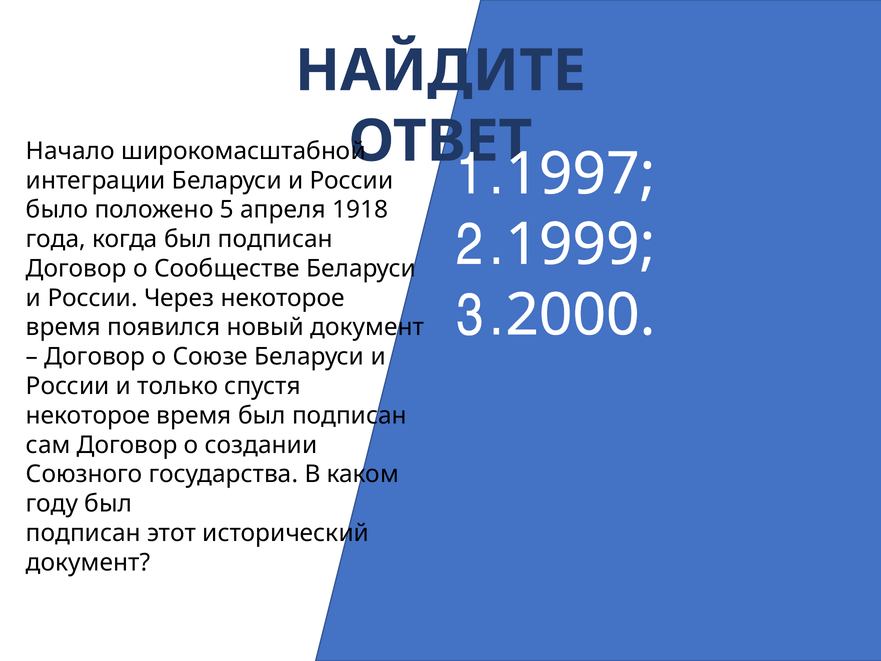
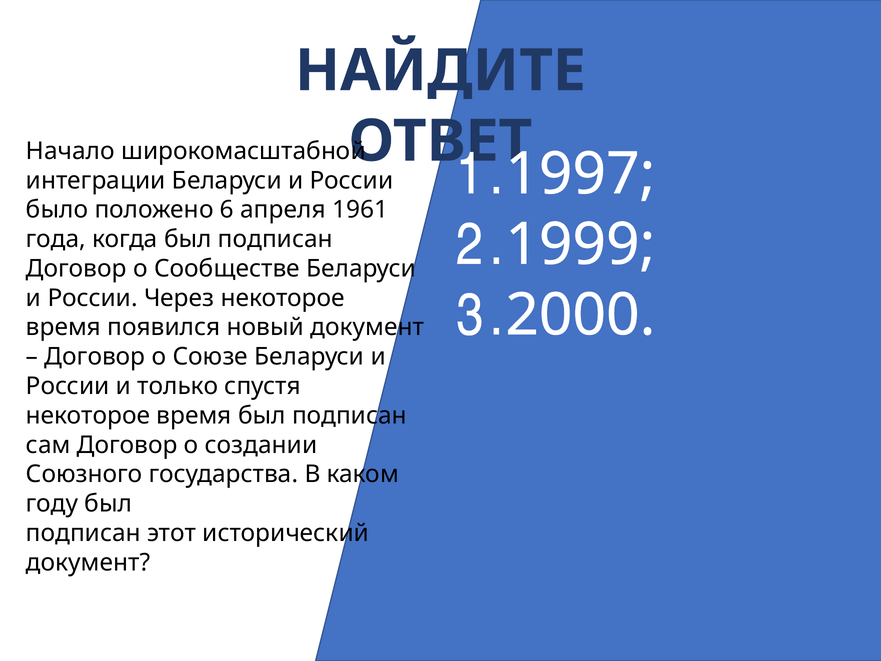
5: 5 -> 6 (227, 210)
1918: 1918 -> 1961 (360, 210)
